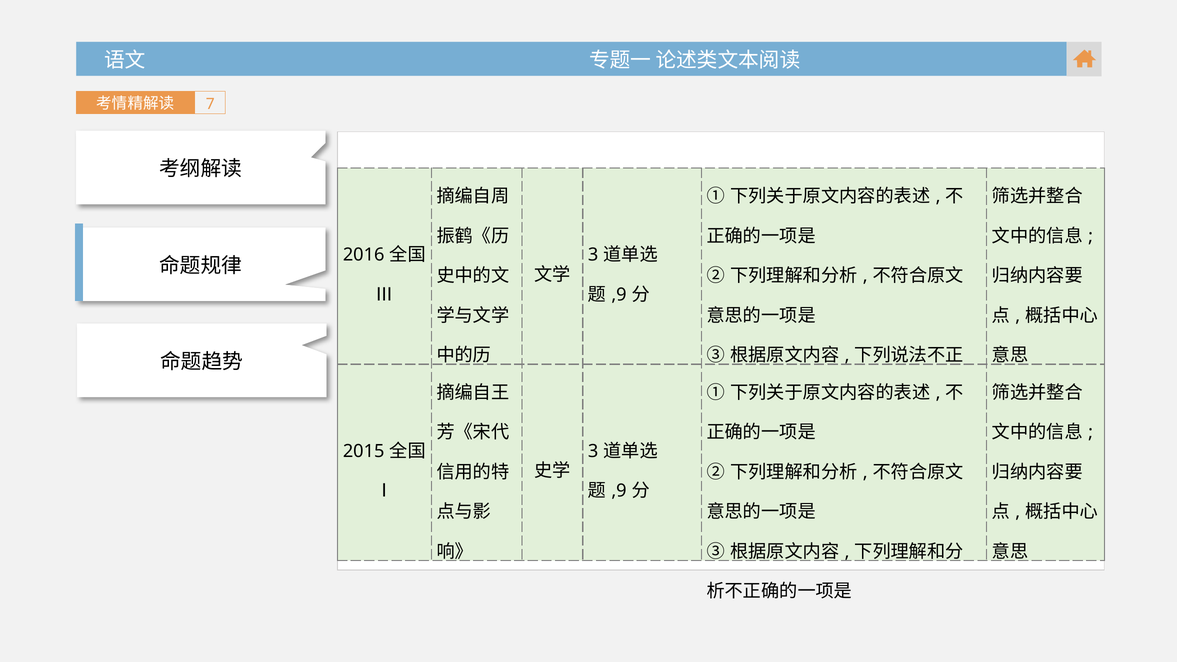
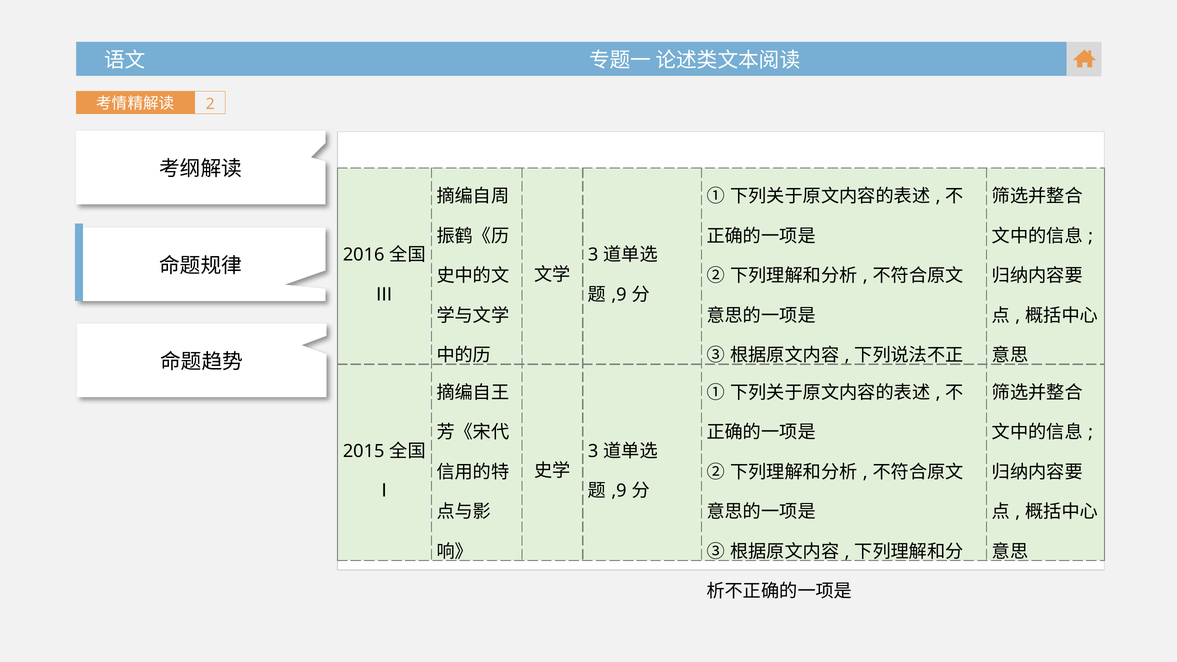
7: 7 -> 2 (210, 104)
